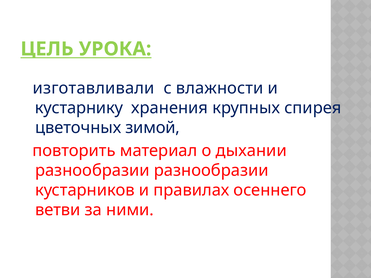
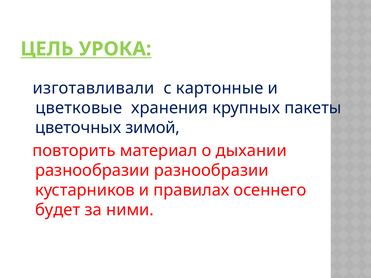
влажности: влажности -> картонные (220, 88)
кустарнику: кустарнику -> цветковые (79, 108)
спирея: спирея -> пакеты (313, 108)
ветви: ветви -> будет (58, 210)
